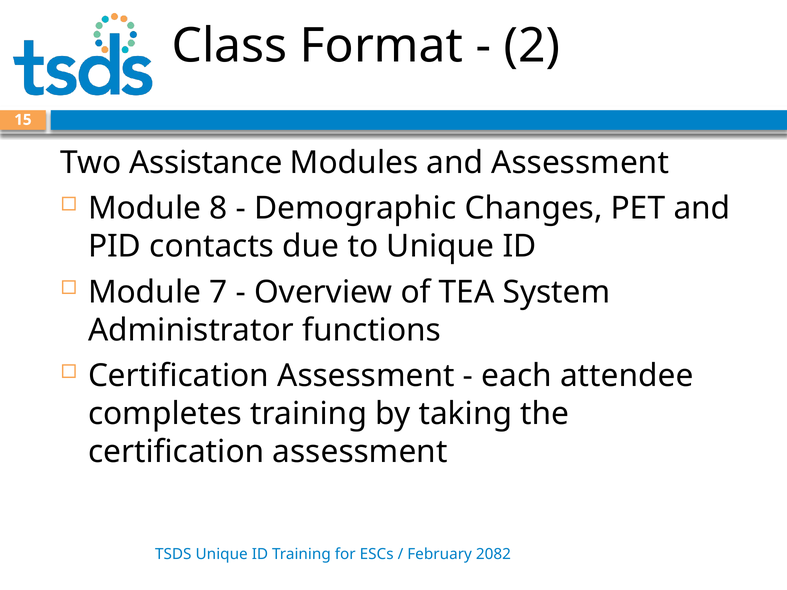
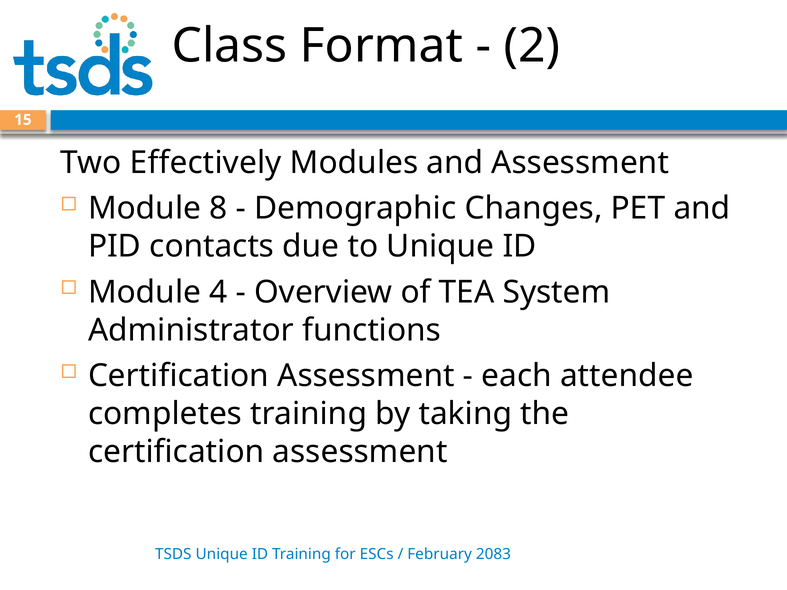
Assistance: Assistance -> Effectively (206, 163)
7: 7 -> 4 (218, 292)
2082: 2082 -> 2083 (493, 555)
